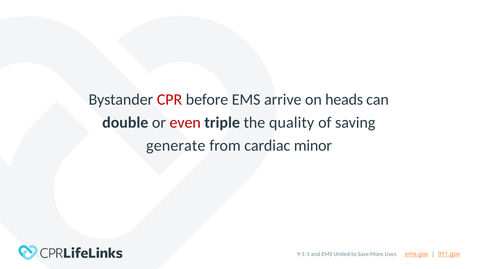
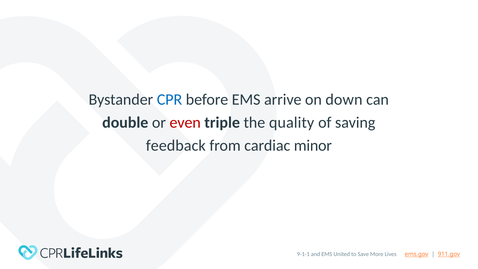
CPR colour: red -> blue (170, 99)
heads: heads -> down (344, 99)
generate: generate -> feedback (176, 145)
